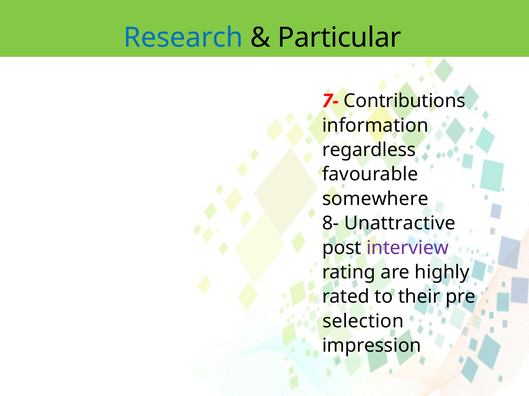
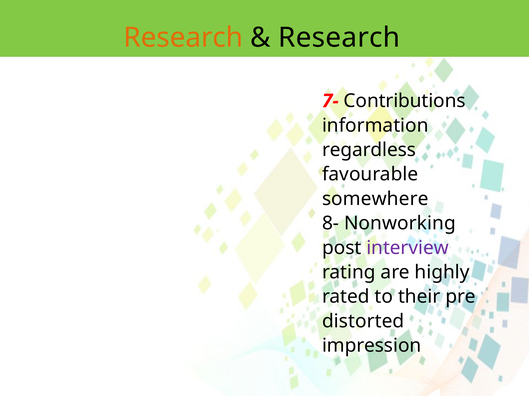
Research colour: blue -> orange (183, 38)
Particular: Particular -> Research (339, 38)
Unattractive: Unattractive -> Nonworking (400, 224)
selection: selection -> distorted (363, 322)
